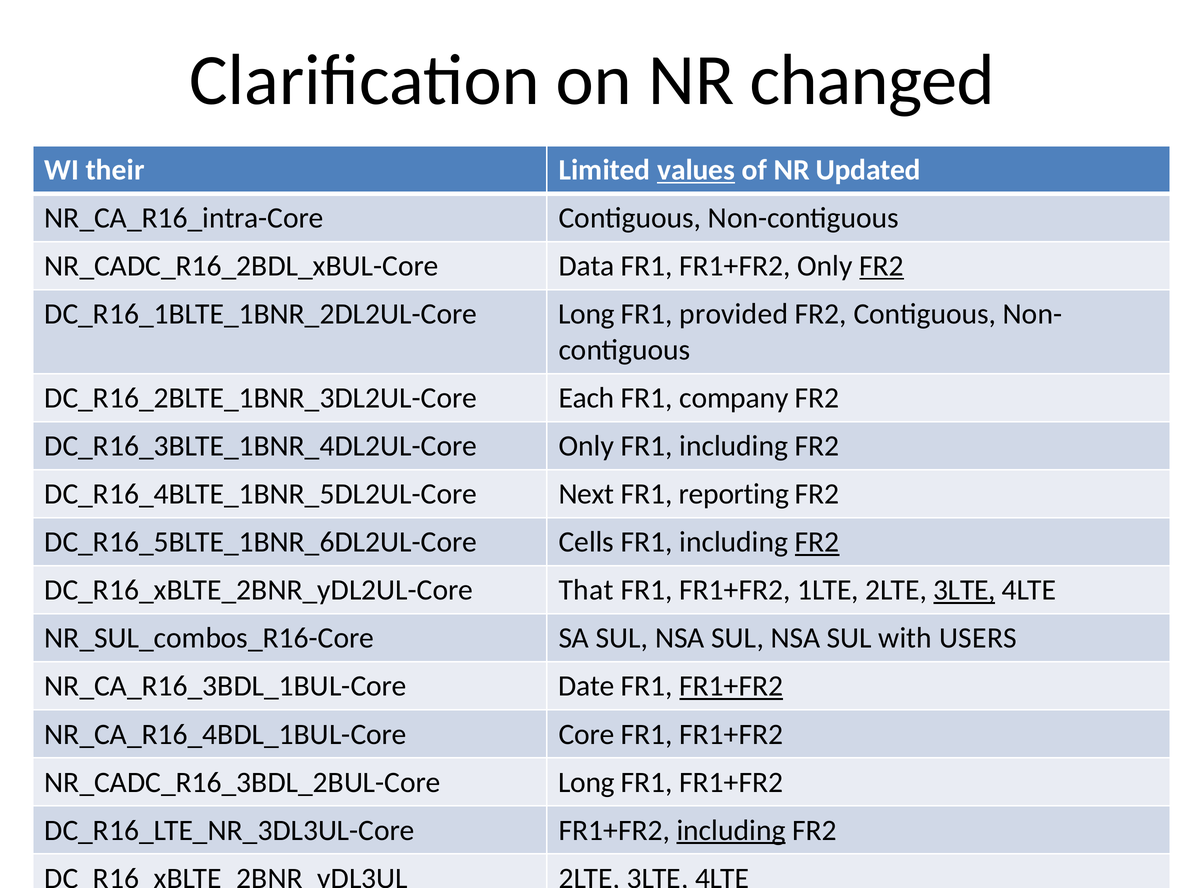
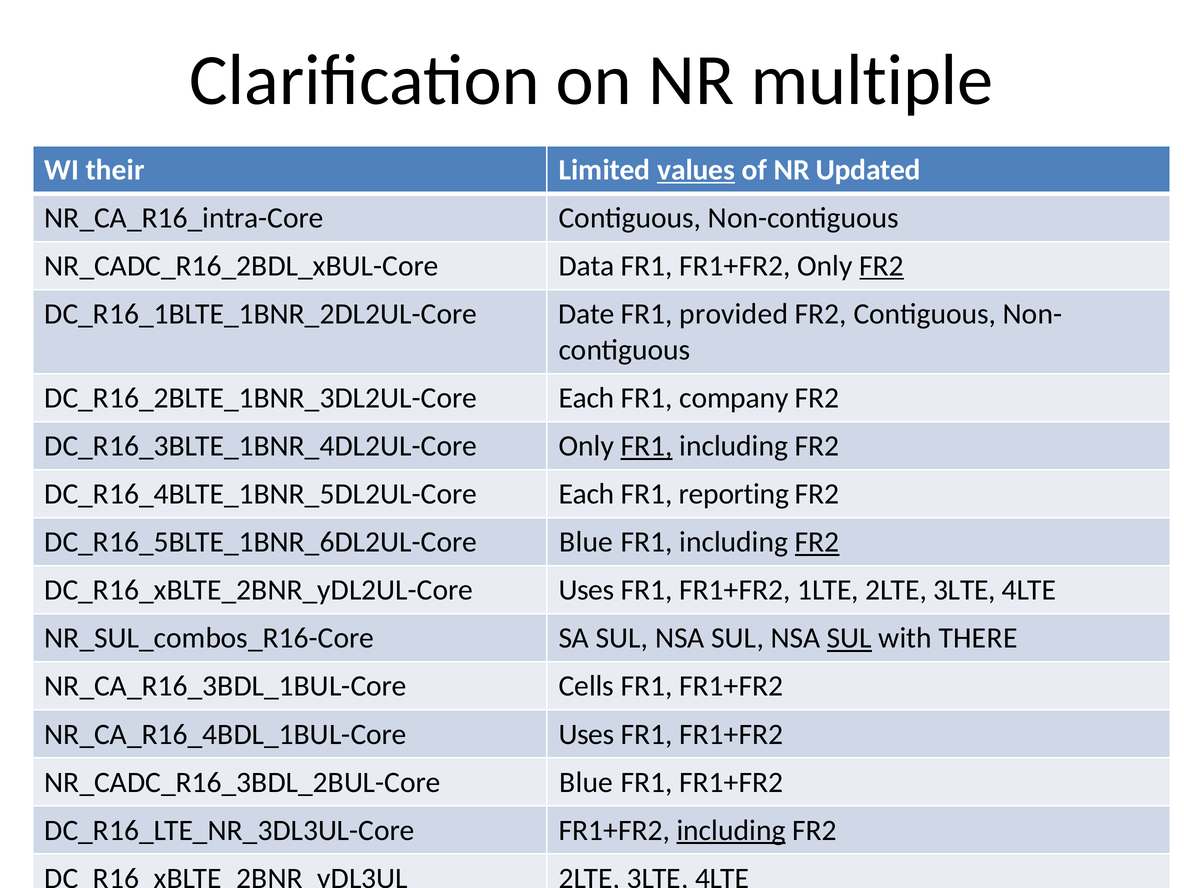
changed: changed -> multiple (872, 80)
Long: Long -> Date (586, 314)
FR1 underline: none -> present (647, 446)
Next: Next -> Each (586, 494)
Cells: Cells -> Blue (586, 542)
That: That -> Uses (586, 590)
3LTE underline: present -> none (965, 590)
SUL underline: none -> present (849, 638)
USERS: USERS -> THERE (978, 638)
Date: Date -> Cells (586, 686)
FR1+FR2 underline: present -> none (731, 686)
Core: Core -> Uses (586, 734)
Long: Long -> Blue (586, 782)
